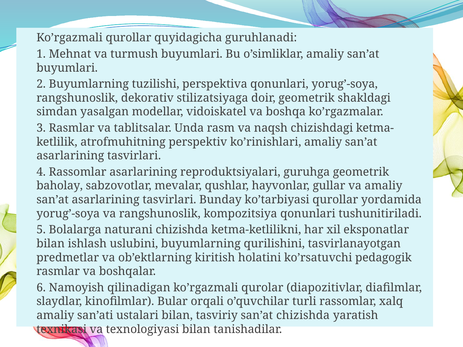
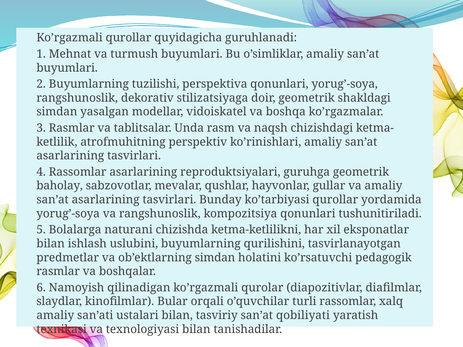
ob’ektlarning kiritish: kiritish -> simdan (215, 258)
san’at chizishda: chizishda -> qobiliyati (303, 316)
